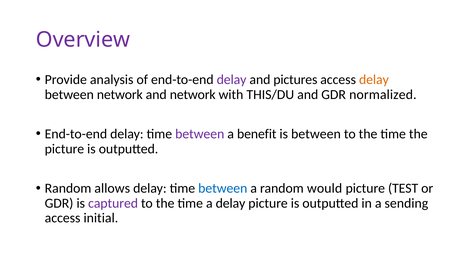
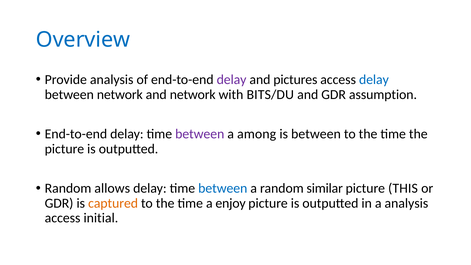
Overview colour: purple -> blue (83, 40)
delay colour: orange -> blue (374, 80)
THIS/DU: THIS/DU -> BITS/DU (270, 94)
normalized: normalized -> assumption (383, 94)
benefit: benefit -> among (257, 134)
would: would -> similar (325, 188)
TEST: TEST -> THIS (403, 188)
captured colour: purple -> orange (113, 203)
a delay: delay -> enjoy (231, 203)
a sending: sending -> analysis (406, 203)
